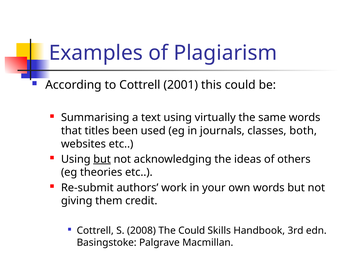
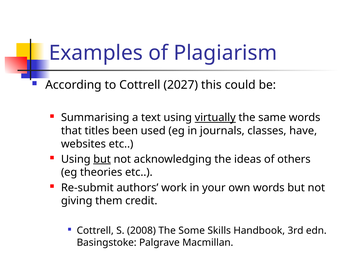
2001: 2001 -> 2027 (181, 85)
virtually underline: none -> present (215, 118)
both: both -> have (303, 131)
The Could: Could -> Some (192, 231)
